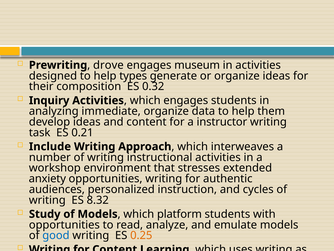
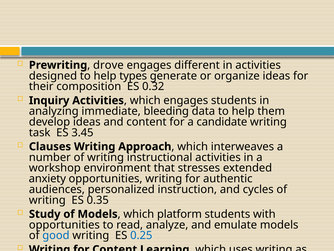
museum: museum -> different (197, 65)
immediate organize: organize -> bleeding (166, 111)
instructor: instructor -> candidate (222, 122)
0.21: 0.21 -> 3.45 (82, 132)
Include: Include -> Clauses (50, 146)
8.32: 8.32 -> 0.35 (98, 200)
0.25 colour: orange -> blue (141, 235)
